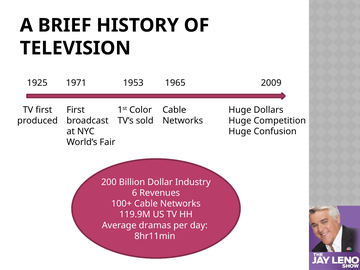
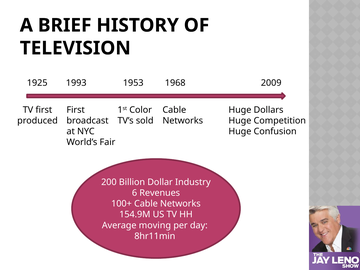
1971: 1971 -> 1993 (76, 83)
1965: 1965 -> 1968 (175, 83)
119.9M: 119.9M -> 154.9M (135, 215)
dramas: dramas -> moving (155, 225)
